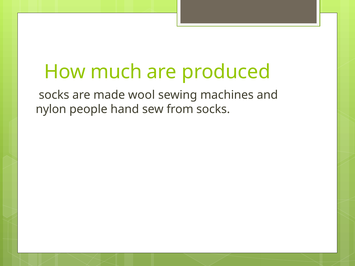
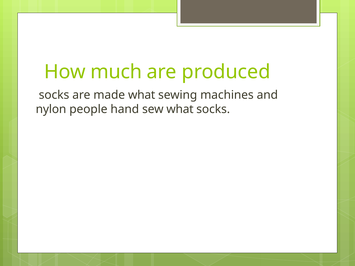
made wool: wool -> what (142, 95)
sew from: from -> what (180, 109)
